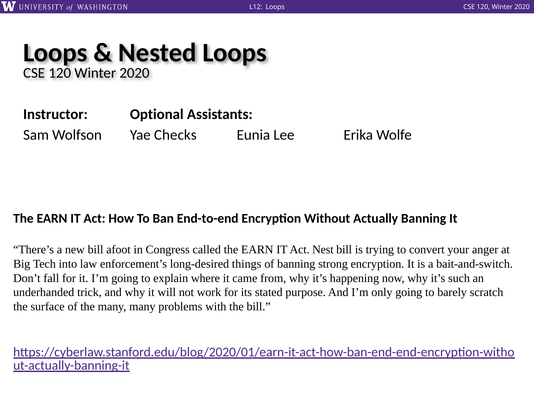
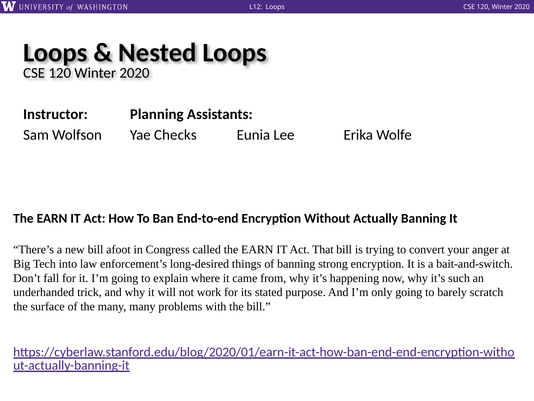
Optional: Optional -> Planning (157, 114)
Nest: Nest -> That (323, 249)
